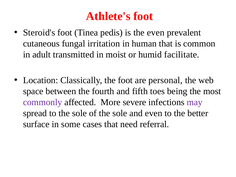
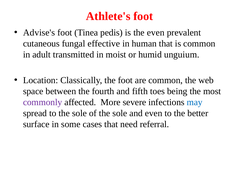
Steroid's: Steroid's -> Advise's (39, 33)
irritation: irritation -> effective (104, 44)
facilitate: facilitate -> unguium (182, 55)
are personal: personal -> common (166, 80)
may colour: purple -> blue (195, 102)
